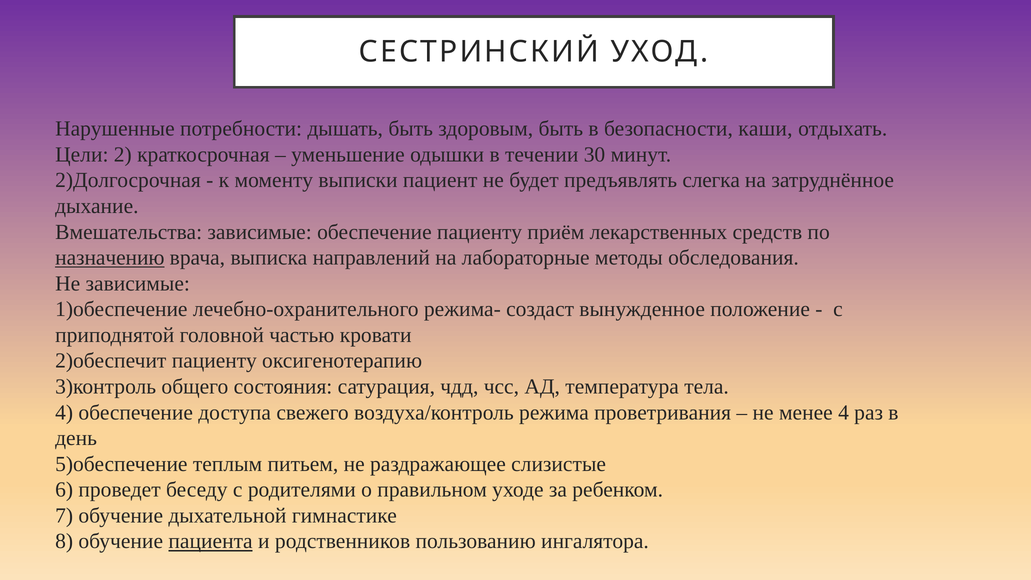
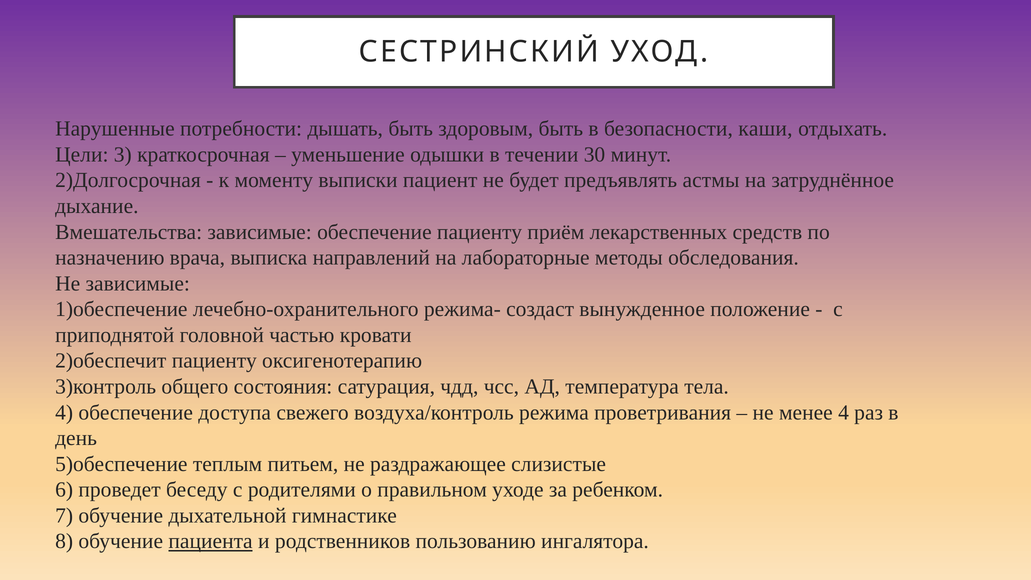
2: 2 -> 3 (123, 155)
слегка: слегка -> астмы (711, 180)
назначению underline: present -> none (110, 258)
